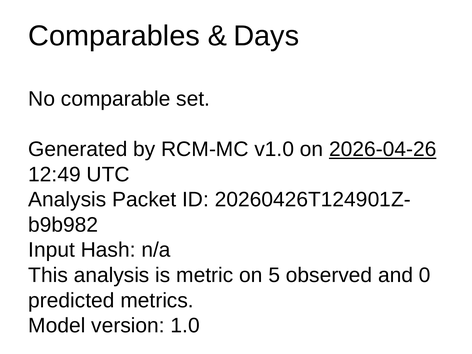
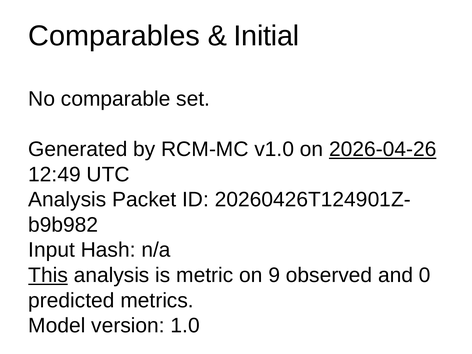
Days: Days -> Initial (266, 36)
This underline: none -> present (48, 275)
5: 5 -> 9 (274, 275)
